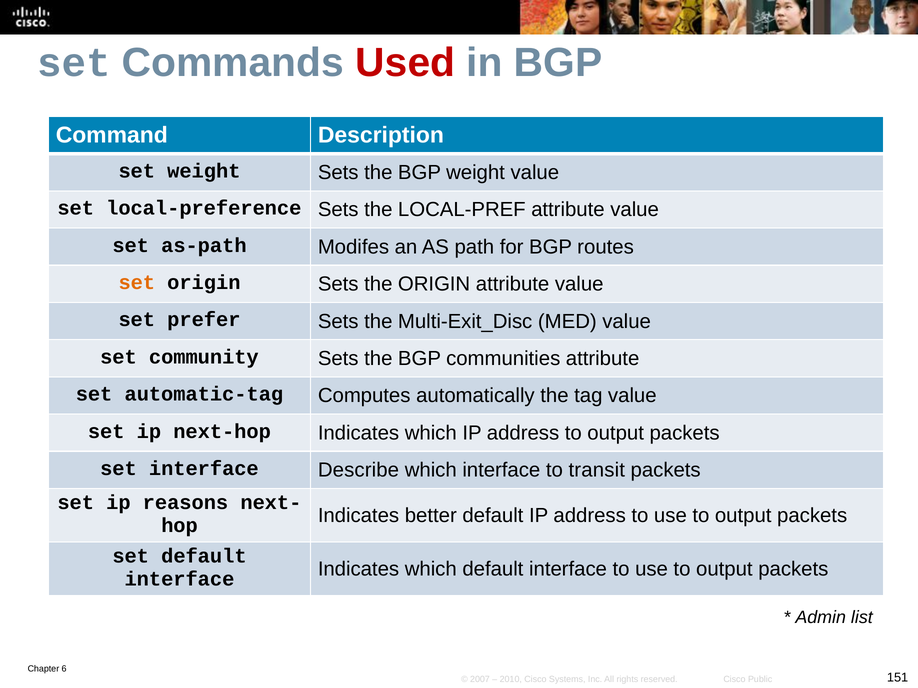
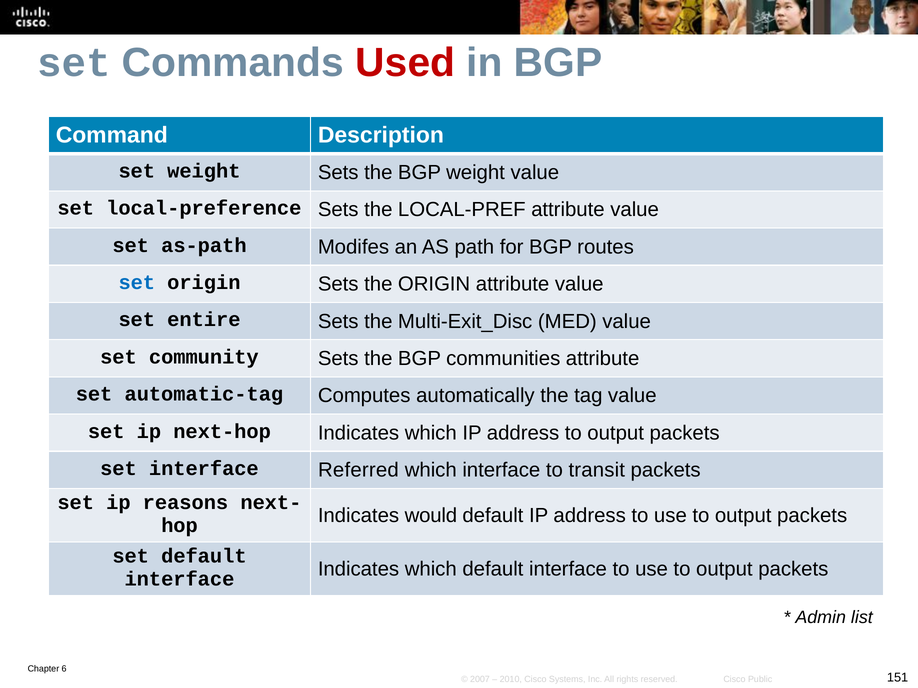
set colour: orange -> blue (137, 283)
prefer: prefer -> entire (204, 320)
Describe: Describe -> Referred (358, 470)
better: better -> would (431, 516)
